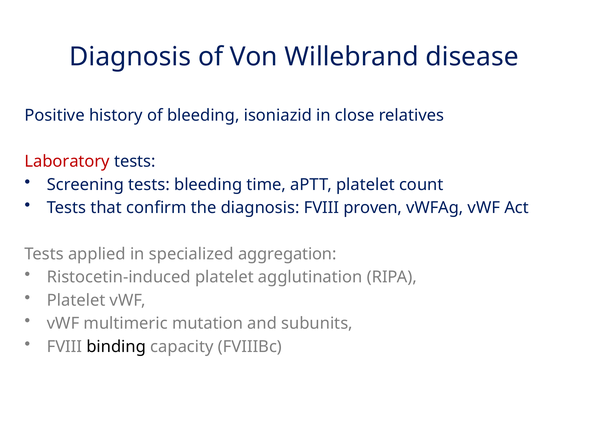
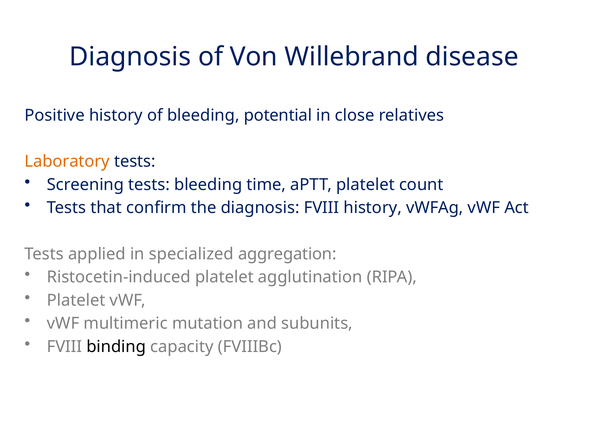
isoniazid: isoniazid -> potential (278, 115)
Laboratory colour: red -> orange (67, 162)
FVIII proven: proven -> history (373, 208)
